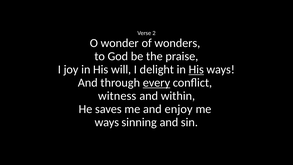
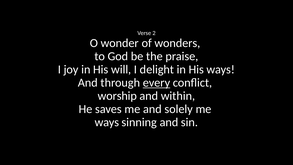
His underline: present -> none (196, 69)
witness: witness -> worship (117, 96)
enjoy: enjoy -> solely (179, 109)
